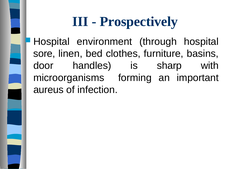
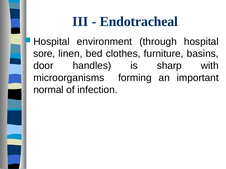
Prospectively: Prospectively -> Endotracheal (139, 22)
aureus: aureus -> normal (48, 90)
